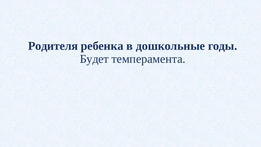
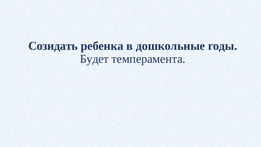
Родителя: Родителя -> Созидать (53, 46)
